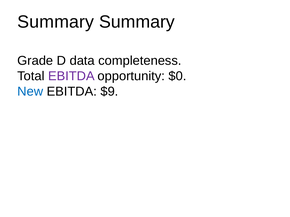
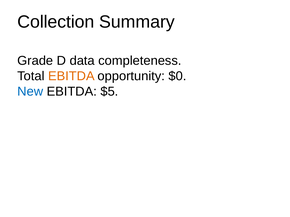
Summary: Summary -> Collection (56, 22)
EBITDA colour: purple -> orange (71, 76)
$9: $9 -> $5 (109, 92)
